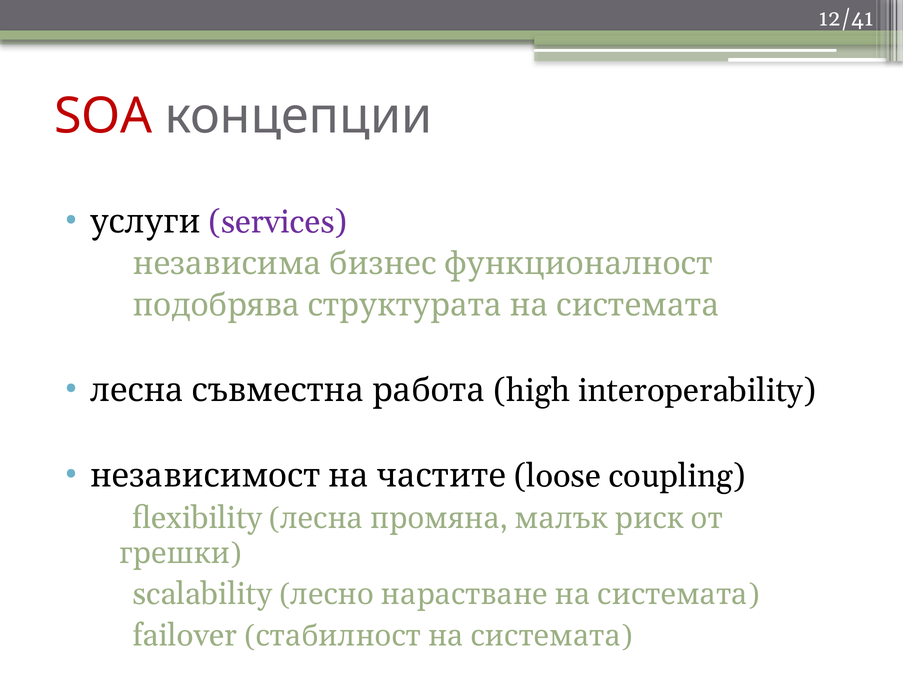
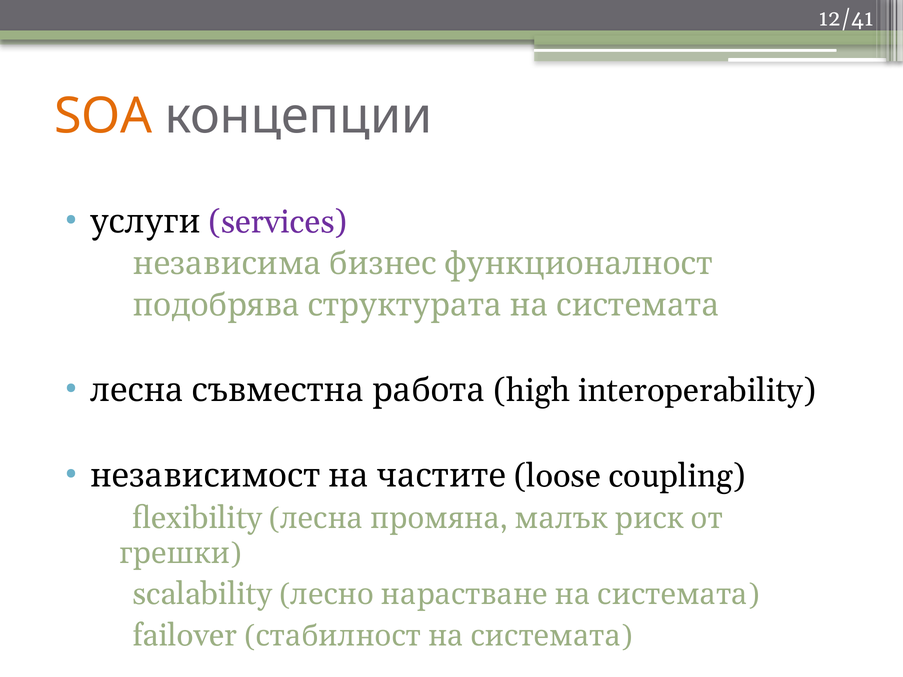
SOA colour: red -> orange (103, 116)
